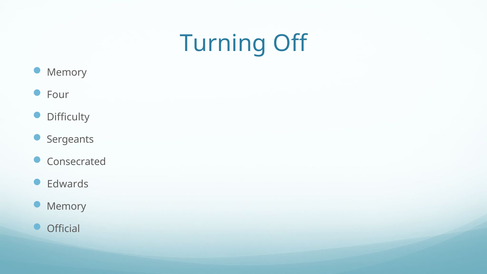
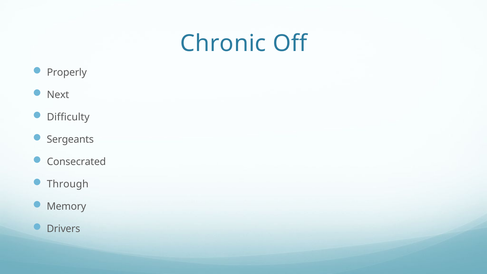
Turning: Turning -> Chronic (223, 43)
Memory: Memory -> Properly (67, 73)
Four: Four -> Next (58, 95)
Edwards: Edwards -> Through (68, 184)
Official: Official -> Drivers (63, 229)
